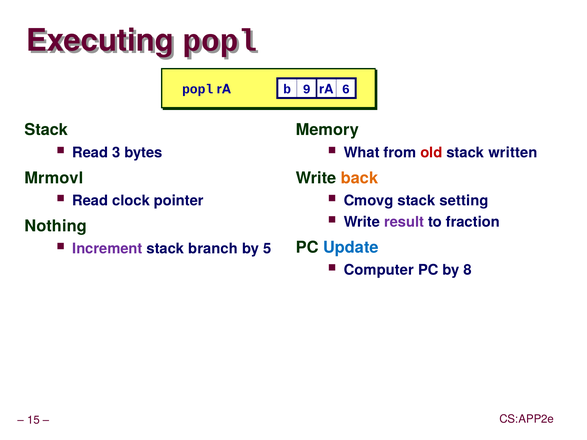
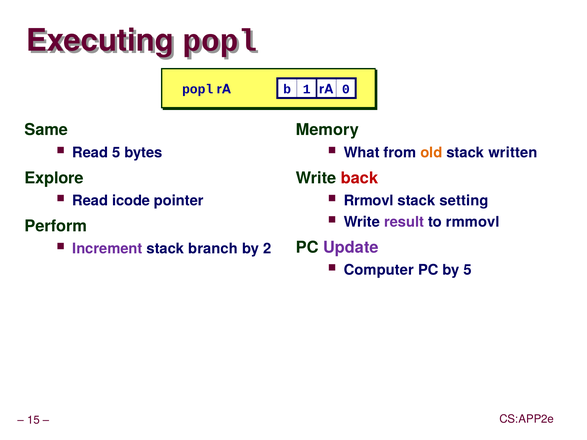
9: 9 -> 1 (307, 89)
6: 6 -> 0 (346, 89)
Stack: Stack -> Same (46, 130)
Read 3: 3 -> 5 (116, 153)
old colour: red -> orange (431, 153)
Mrmovl: Mrmovl -> Explore (54, 178)
back colour: orange -> red (359, 178)
clock: clock -> icode (131, 201)
Cmovg: Cmovg -> Rrmovl (369, 201)
fraction: fraction -> rmmovl (473, 222)
Nothing: Nothing -> Perform (56, 226)
Update colour: blue -> purple (351, 247)
5: 5 -> 2 (267, 249)
by 8: 8 -> 5 (468, 270)
